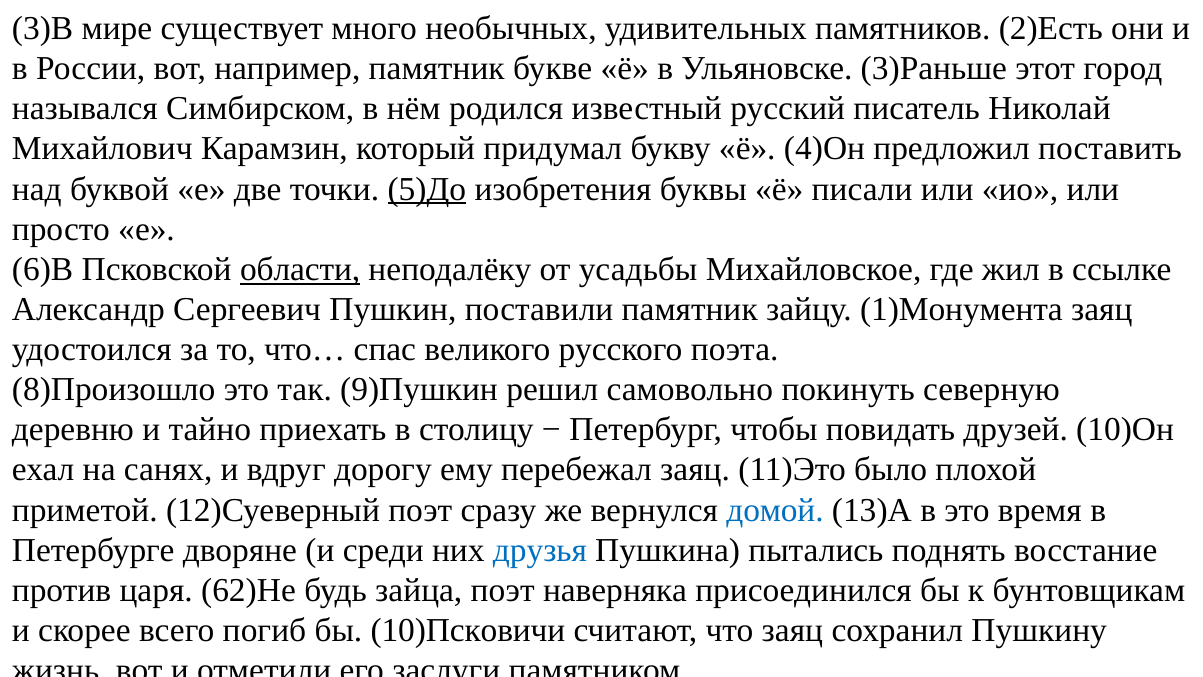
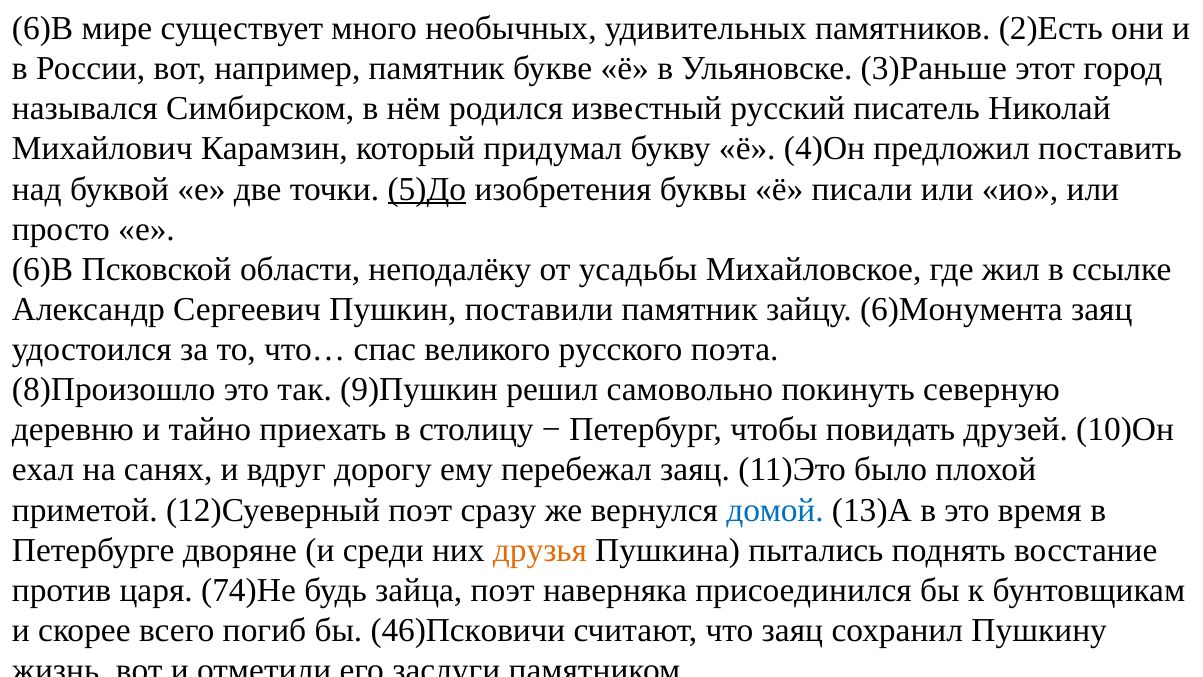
3)В: 3)В -> 6)В (43, 28)
области underline: present -> none (300, 269)
1)Монумента: 1)Монумента -> 6)Монумента (961, 309)
друзья colour: blue -> orange (540, 550)
62)Не: 62)Не -> 74)Не (248, 590)
10)Псковичи: 10)Псковичи -> 46)Псковичи (468, 630)
